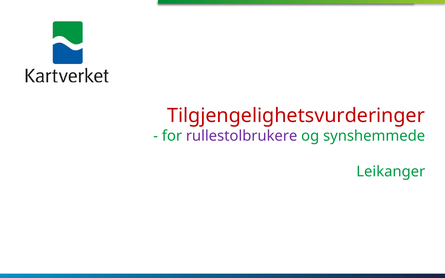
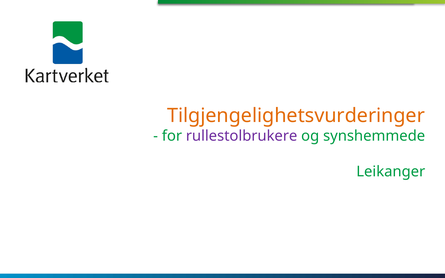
Tilgjengelighetsvurderinger colour: red -> orange (296, 116)
